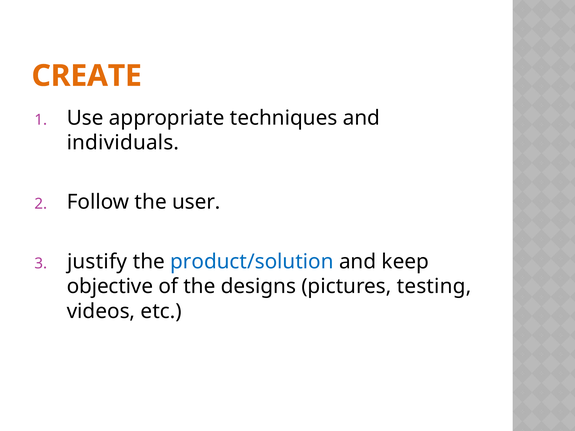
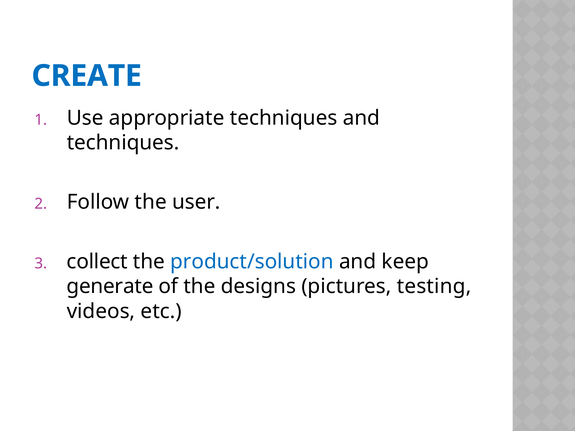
CREATE colour: orange -> blue (87, 76)
individuals: individuals -> techniques (123, 143)
justify: justify -> collect (97, 262)
objective: objective -> generate (110, 287)
